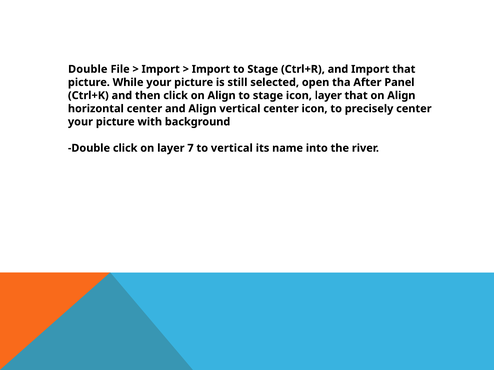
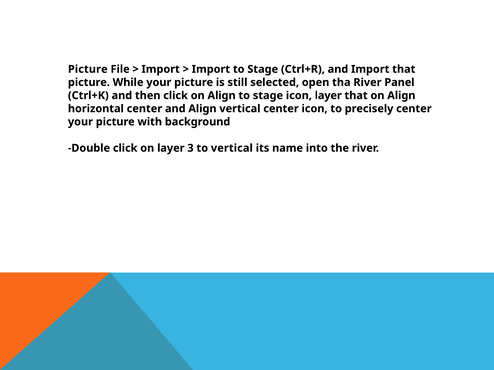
Double: Double -> Picture (88, 69)
tha After: After -> River (367, 82)
7: 7 -> 3 (190, 148)
